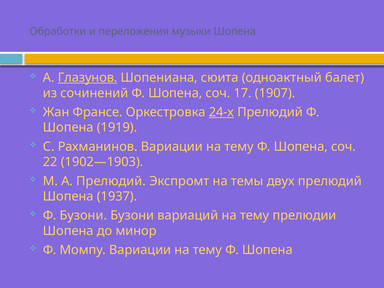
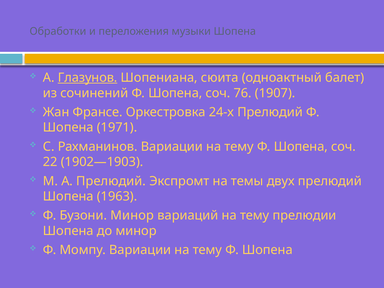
17: 17 -> 76 (243, 93)
24-х underline: present -> none (221, 112)
1919: 1919 -> 1971 (117, 127)
1937: 1937 -> 1963 (117, 196)
Бузони Бузони: Бузони -> Минор (132, 215)
